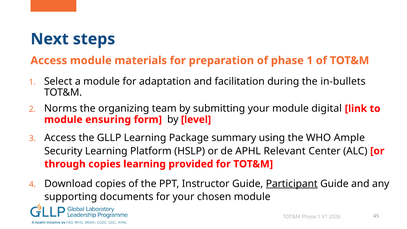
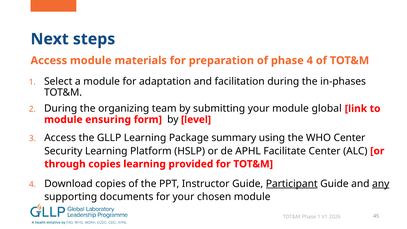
of phase 1: 1 -> 4 (310, 61)
in-bullets: in-bullets -> in-phases (343, 82)
2 Norms: Norms -> During (61, 109)
digital: digital -> global (327, 109)
WHO Ample: Ample -> Center (349, 138)
Relevant: Relevant -> Facilitate (285, 151)
any underline: none -> present (381, 184)
